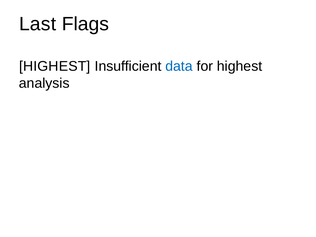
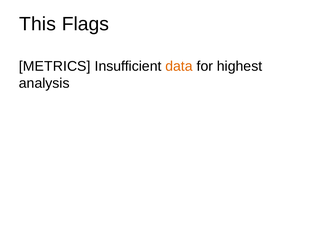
Last: Last -> This (38, 24)
HIGHEST: HIGHEST -> METRICS (55, 66)
data colour: blue -> orange (179, 66)
